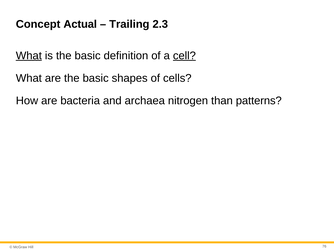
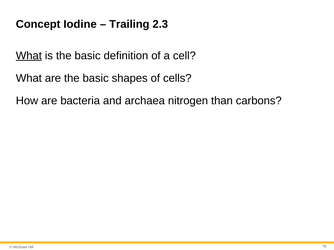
Actual: Actual -> Iodine (80, 24)
cell underline: present -> none (184, 56)
patterns: patterns -> carbons (259, 101)
